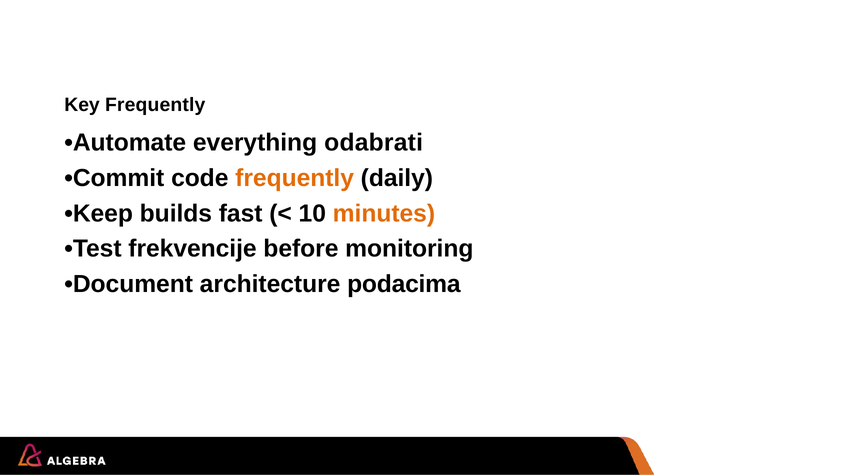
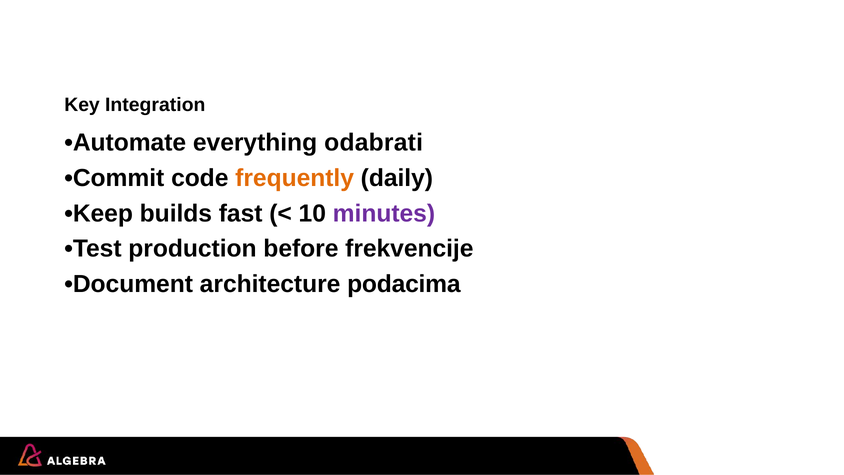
Key Frequently: Frequently -> Integration (155, 105)
minutes colour: orange -> purple (384, 213)
frekvencije: frekvencije -> production (192, 249)
monitoring: monitoring -> frekvencije (409, 249)
